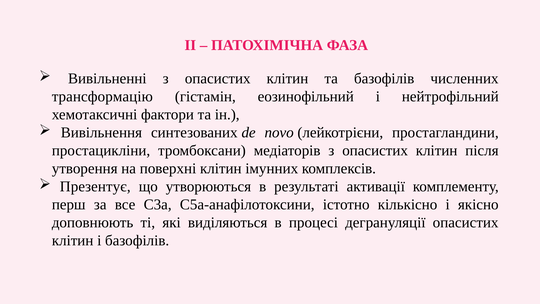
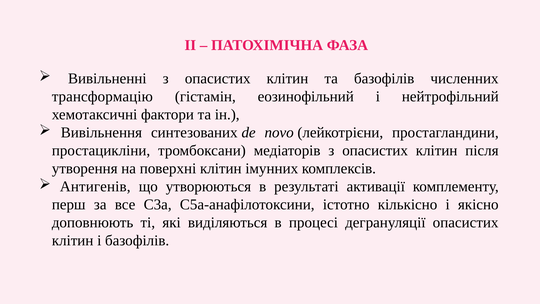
Презентує: Презентує -> Антигенів (95, 186)
